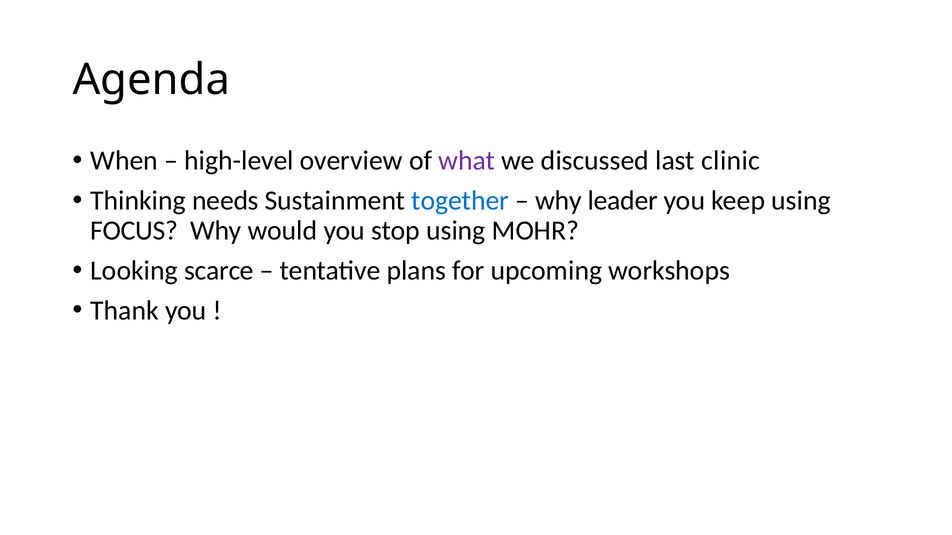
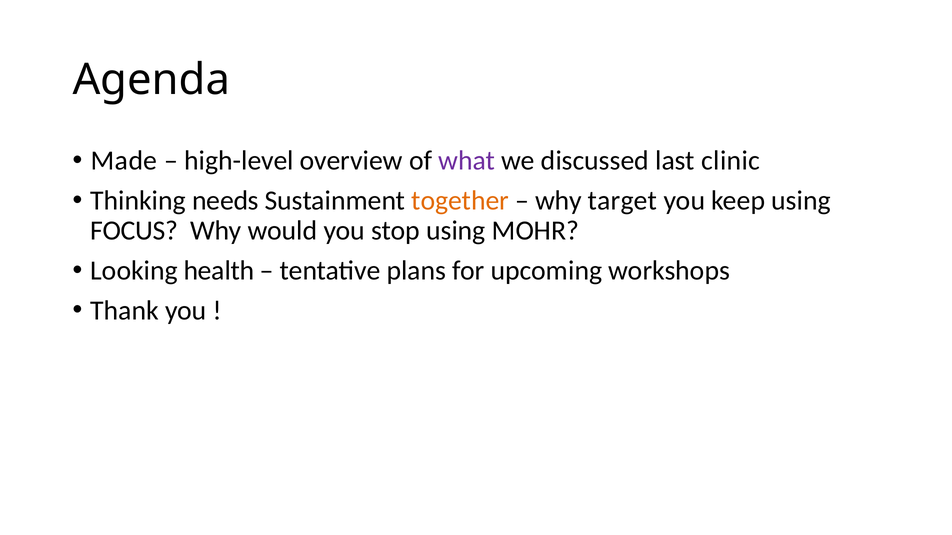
When: When -> Made (124, 161)
together colour: blue -> orange (460, 201)
leader: leader -> target (622, 201)
scarce: scarce -> health (219, 271)
